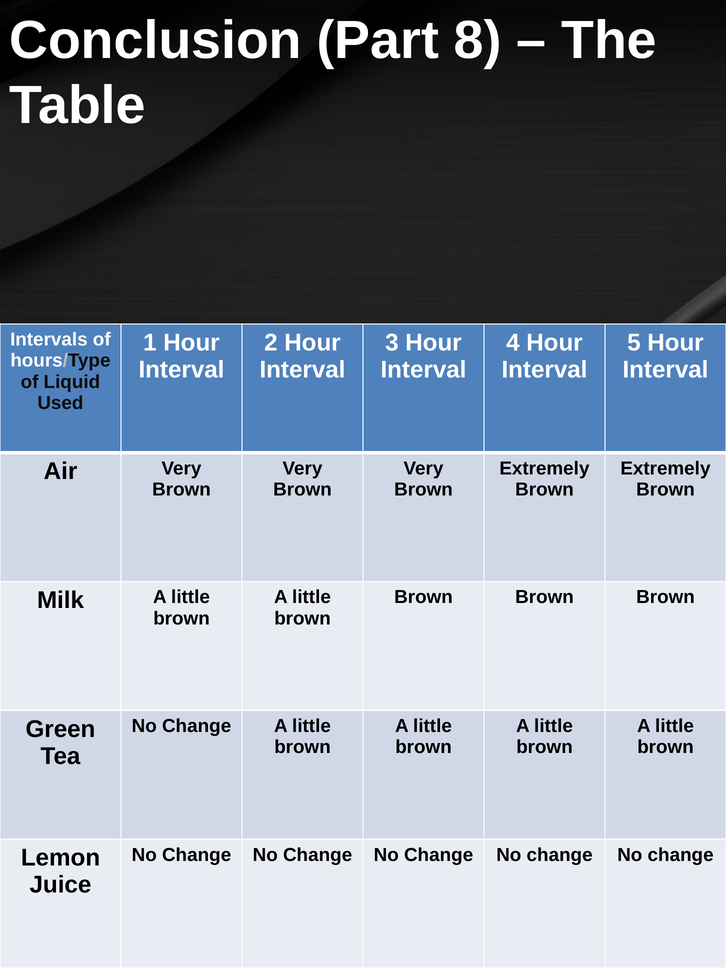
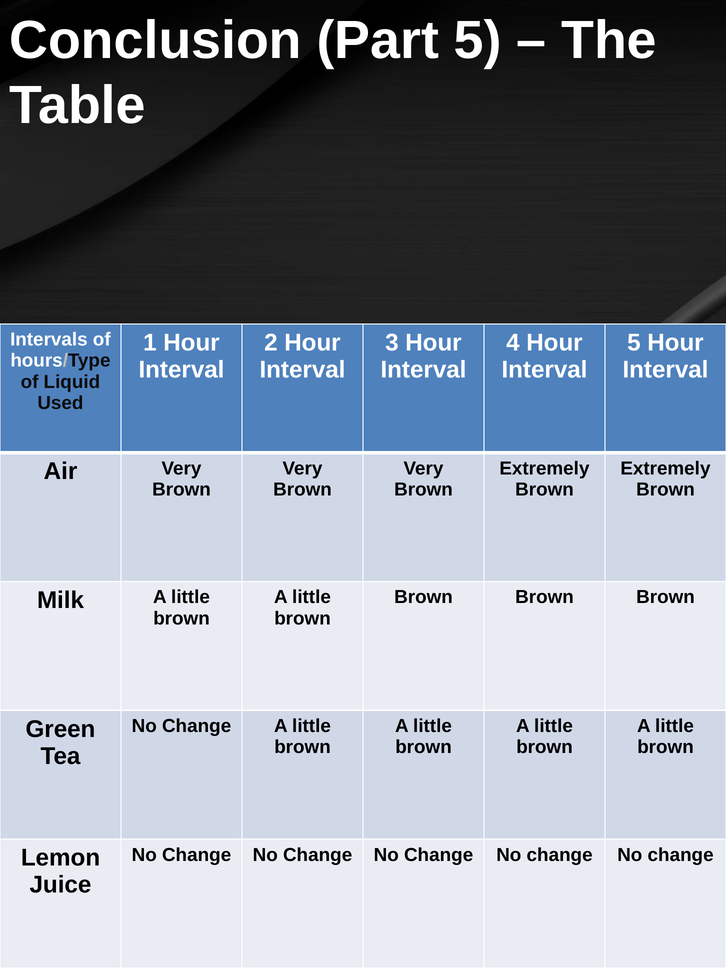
Part 8: 8 -> 5 (478, 41)
